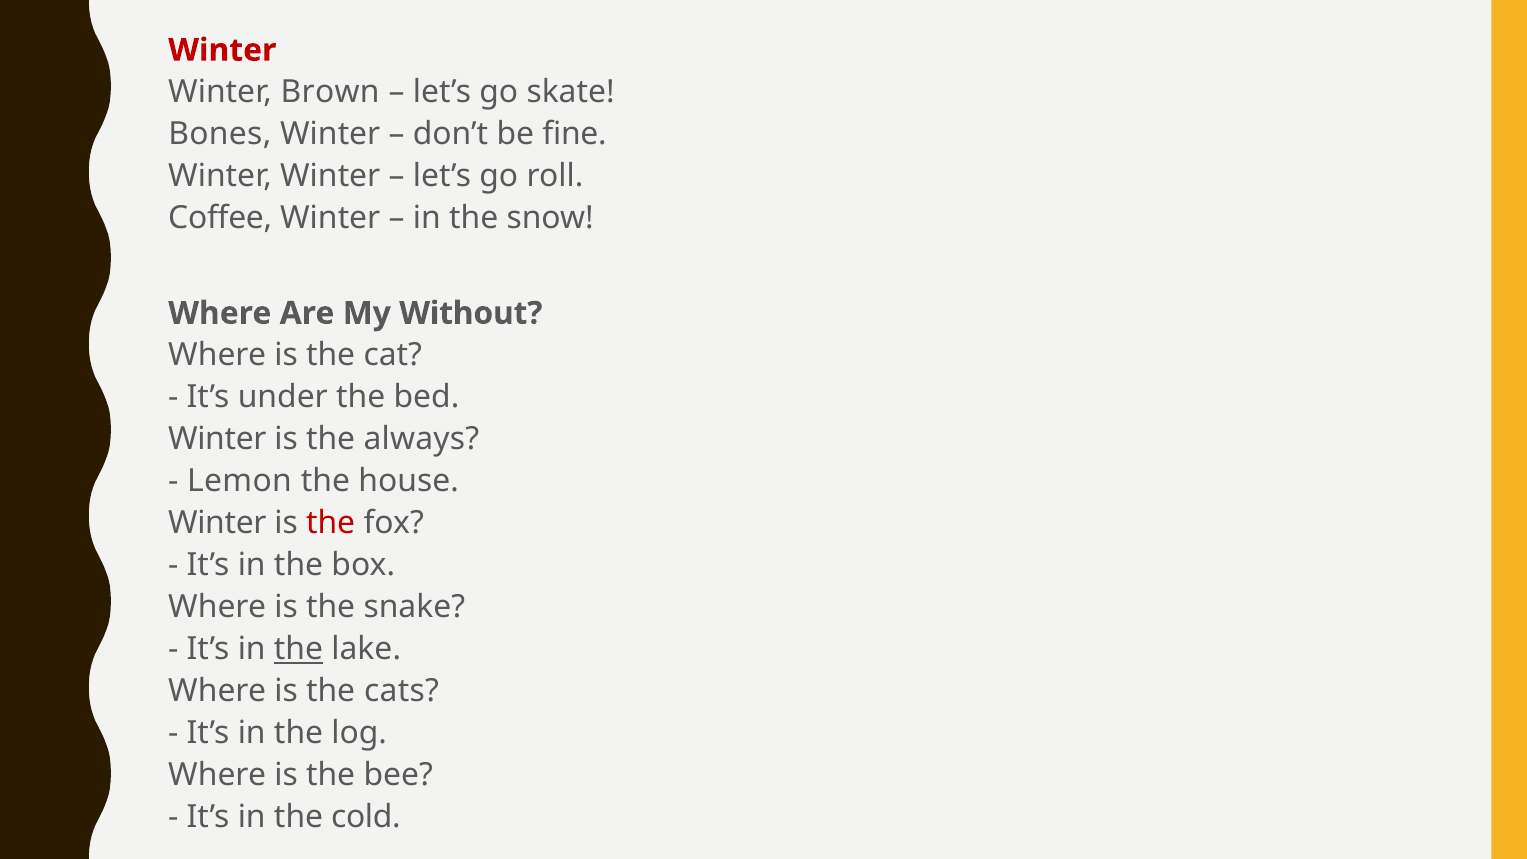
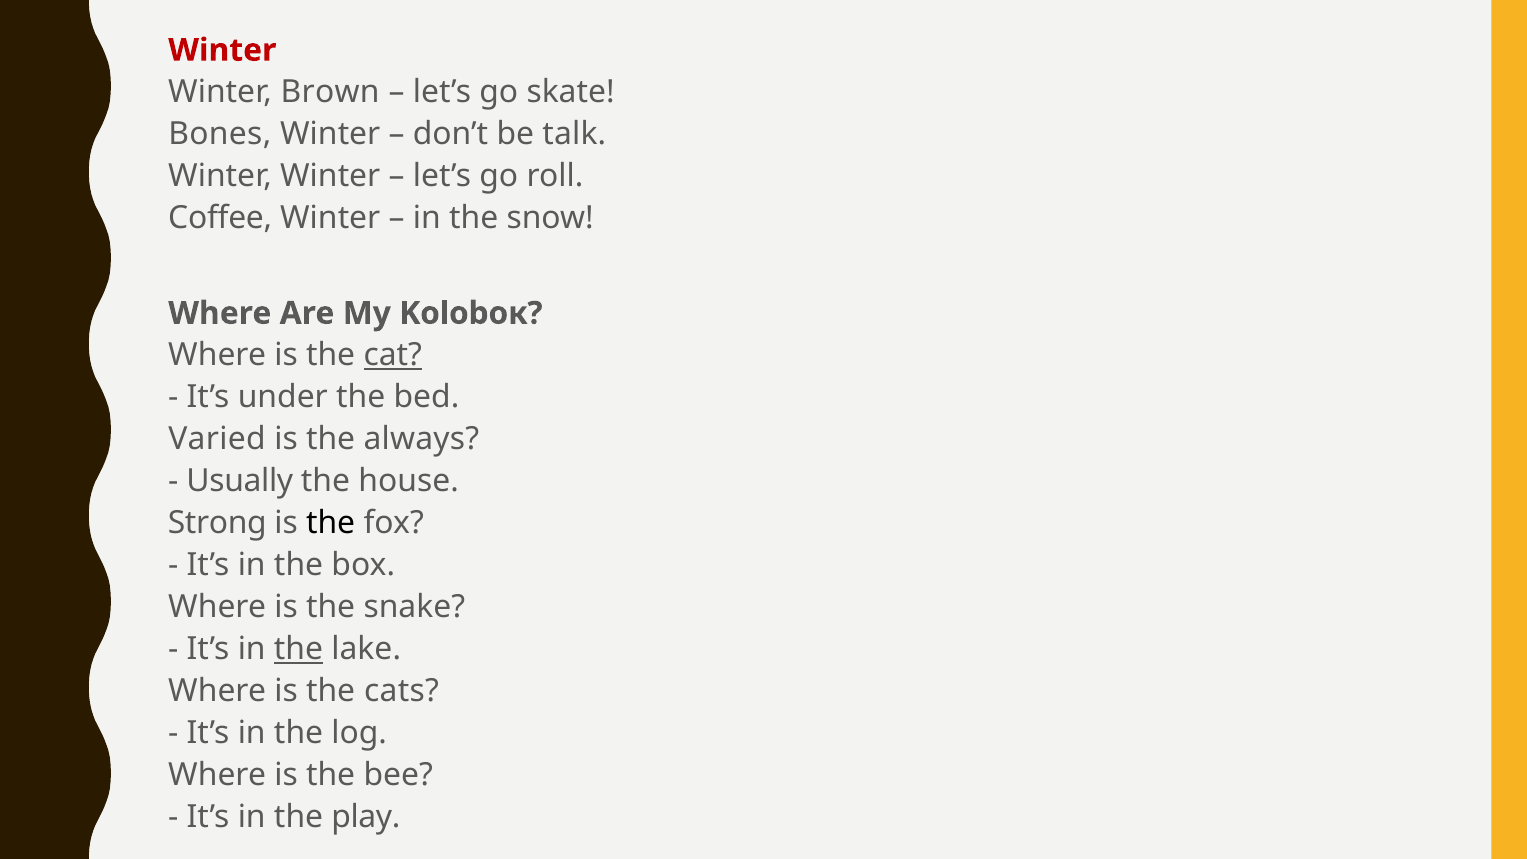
fine: fine -> talk (574, 134)
Without: Without -> Koloboк (471, 313)
cat underline: none -> present (393, 355)
Winter: Winter -> Varied (217, 439)
Lemon: Lemon -> Usually (240, 481)
Winter: Winter -> Strong (217, 523)
the colour: red -> black (331, 523)
cold: cold -> play (366, 817)
